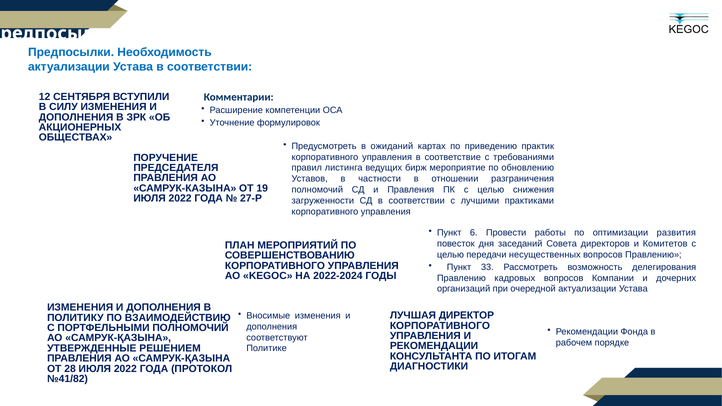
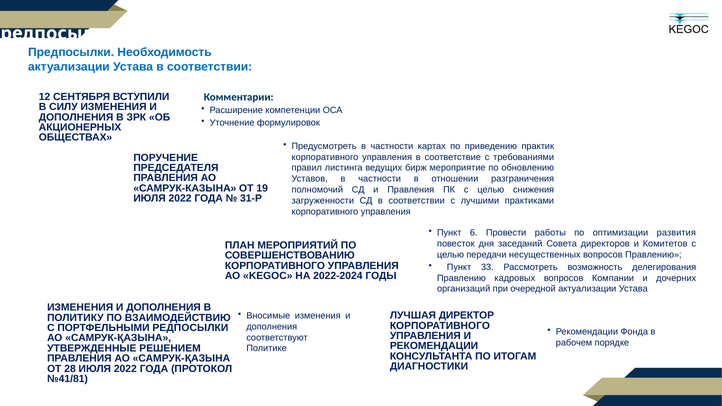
Предусмотреть в ожиданий: ожиданий -> частности (392, 146)
27-Р: 27-Р -> 31-Р (251, 198)
ПОРТФЕЛЬНЫМИ ПОЛНОМОЧИЙ: ПОЛНОМОЧИЙ -> РЕДПОСЫЛКИ (190, 328)
№41/82: №41/82 -> №41/81 (68, 379)
